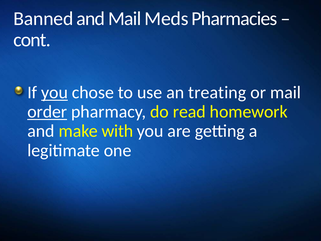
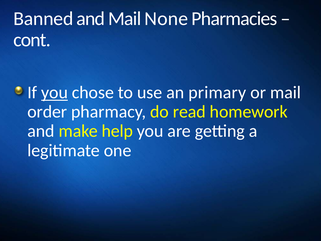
Meds: Meds -> None (166, 19)
treating: treating -> primary (217, 92)
order underline: present -> none (47, 112)
with: with -> help (117, 131)
